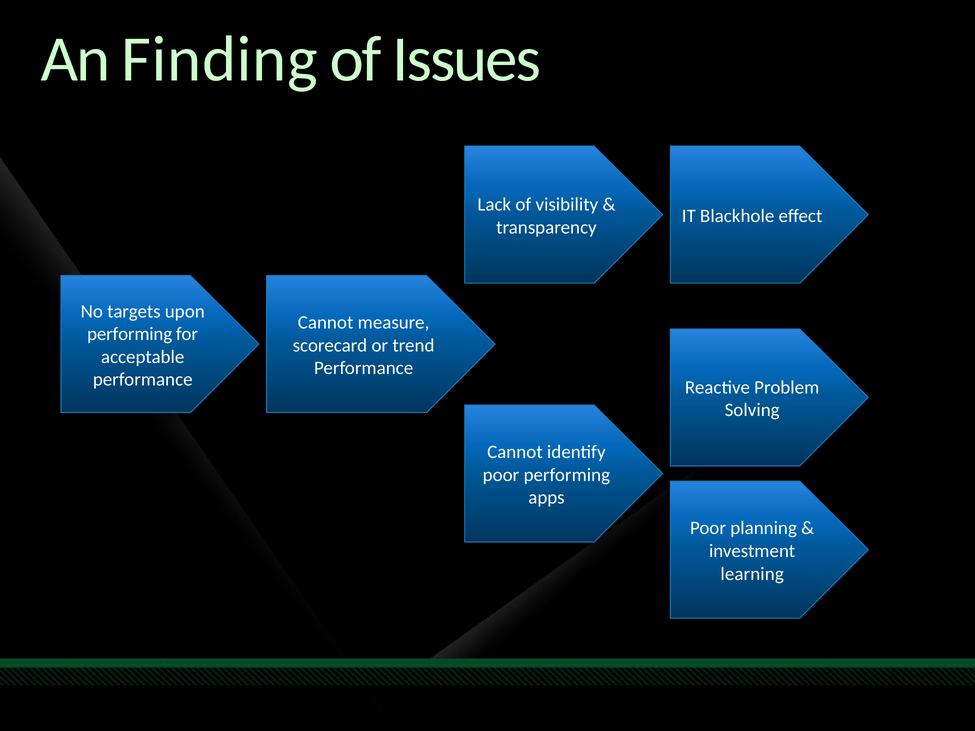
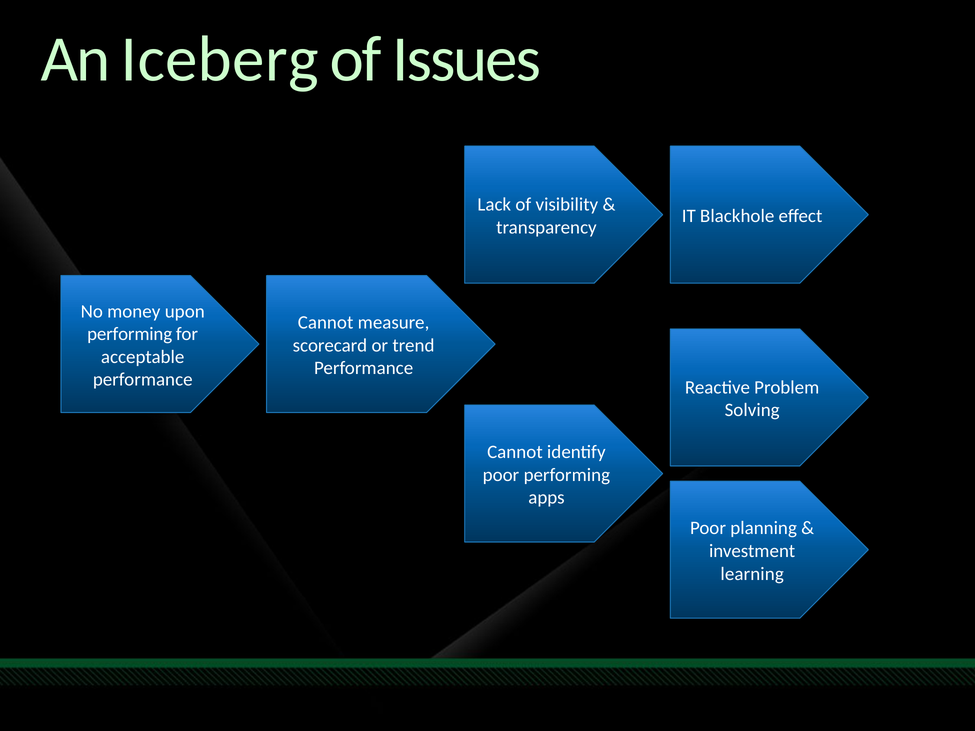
Finding: Finding -> Iceberg (220, 59)
targets: targets -> money (134, 311)
